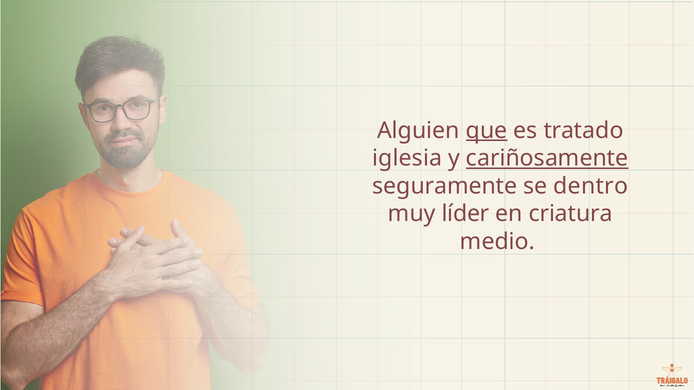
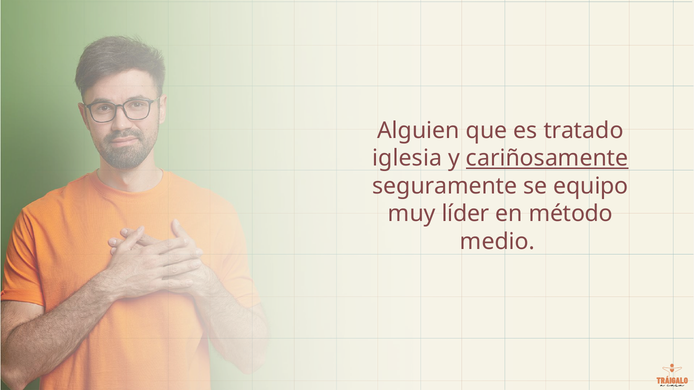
que underline: present -> none (487, 131)
dentro: dentro -> equipo (591, 186)
criatura: criatura -> método (571, 214)
